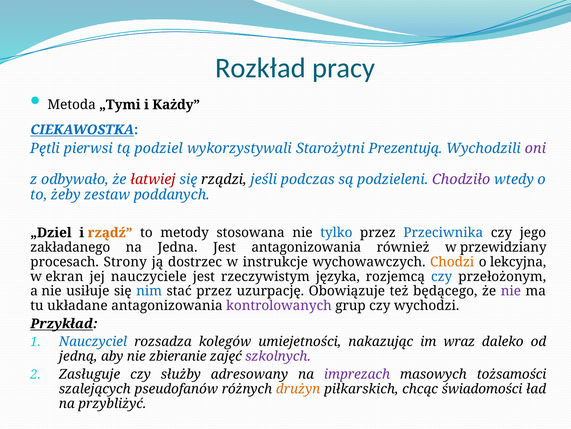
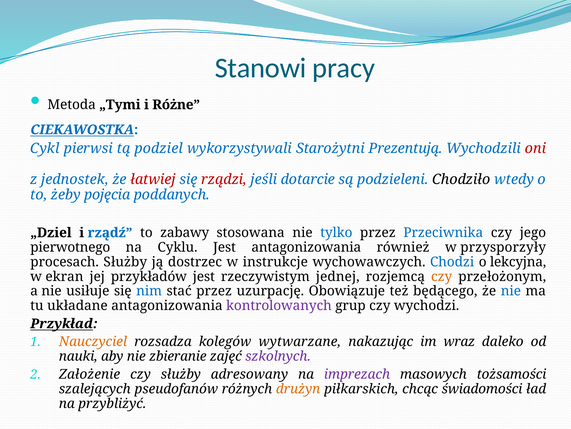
Rozkład: Rozkład -> Stanowi (261, 68)
Każdy: Każdy -> Różne (176, 105)
Pętli: Pętli -> Cykl (45, 148)
oni colour: purple -> red (535, 148)
odbywało: odbywało -> jednostek (75, 179)
rządzi colour: black -> red (224, 179)
podczas: podczas -> dotarcie (308, 179)
Chodziło colour: purple -> black (461, 179)
zestaw: zestaw -> pojęcia (107, 194)
rządź colour: orange -> blue (110, 232)
metody: metody -> zabawy (185, 232)
zakładanego: zakładanego -> pierwotnego (70, 247)
Jedna: Jedna -> Cyklu (178, 247)
przewidziany: przewidziany -> przysporzyły (503, 247)
procesach Strony: Strony -> Służby (125, 261)
Chodzi colour: orange -> blue (452, 261)
nauczyciele: nauczyciele -> przykładów (149, 276)
języka: języka -> jednej (338, 276)
czy colour: blue -> orange (442, 276)
nie colour: purple -> blue (511, 291)
Nauczyciel colour: blue -> orange (93, 341)
umiejetności: umiejetności -> wytwarzane (300, 341)
jedną: jedną -> nauki (78, 356)
Zasługuje: Zasługuje -> Założenie (89, 374)
